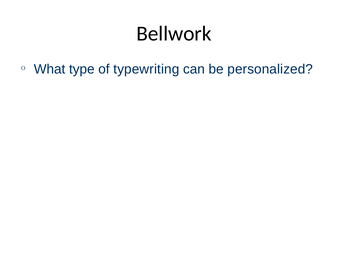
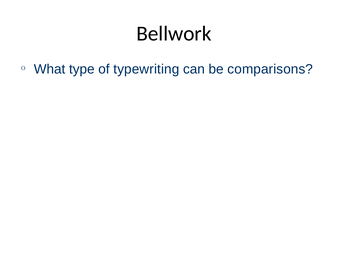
personalized: personalized -> comparisons (270, 69)
